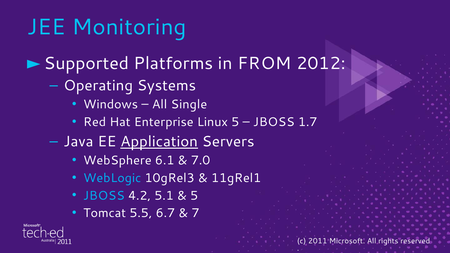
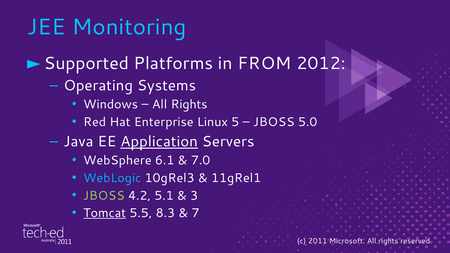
Single: Single -> Rights (189, 105)
1.7: 1.7 -> 5.0 (308, 122)
JBOSS colour: light blue -> light green (104, 196)
5: 5 -> 3 (194, 196)
Tomcat underline: none -> present (105, 213)
6.7: 6.7 -> 8.3 (165, 213)
